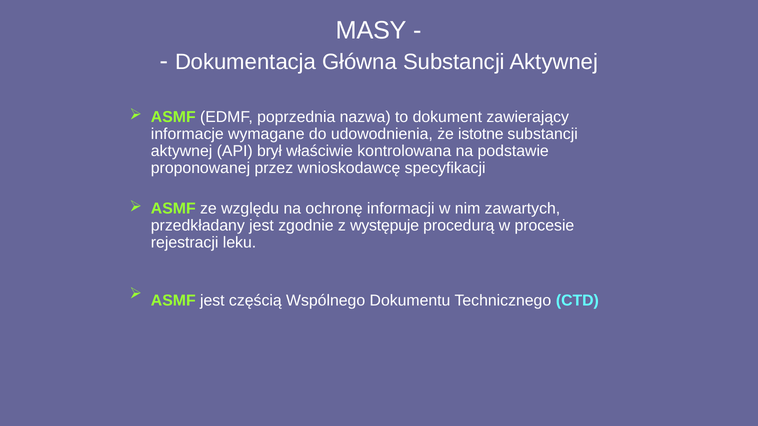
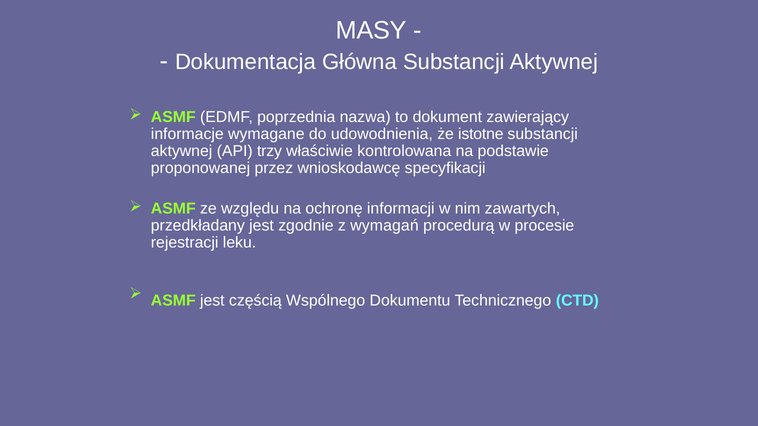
brył: brył -> trzy (270, 151)
występuje: występuje -> wymagań (384, 226)
